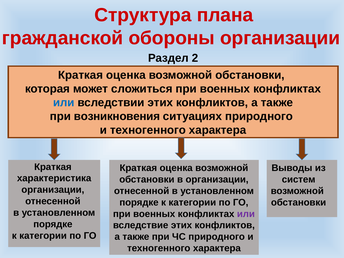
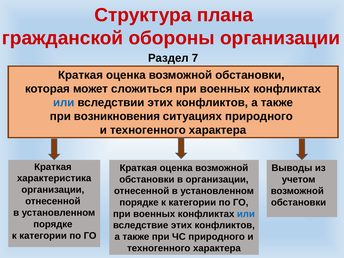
2: 2 -> 7 (195, 58)
систем: систем -> учетом (299, 179)
или colour: purple -> blue (246, 214)
